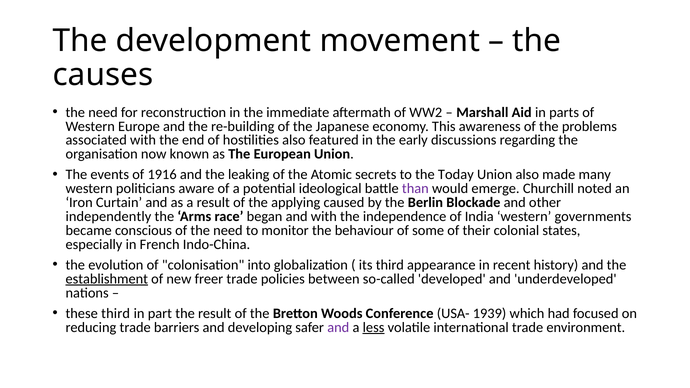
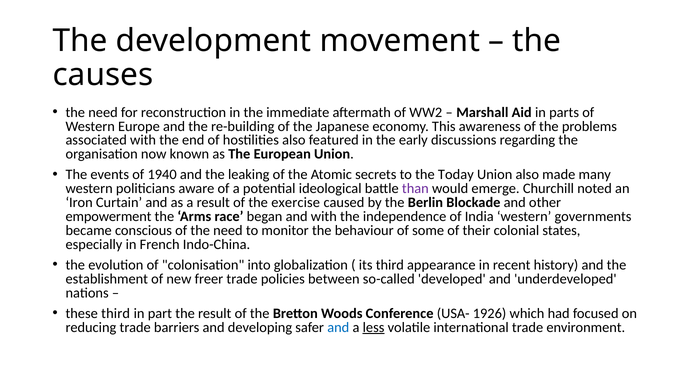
1916: 1916 -> 1940 (162, 175)
applying: applying -> exercise (296, 203)
independently: independently -> empowerment (109, 217)
establishment underline: present -> none (107, 279)
1939: 1939 -> 1926 (490, 313)
and colour: purple -> blue (338, 327)
